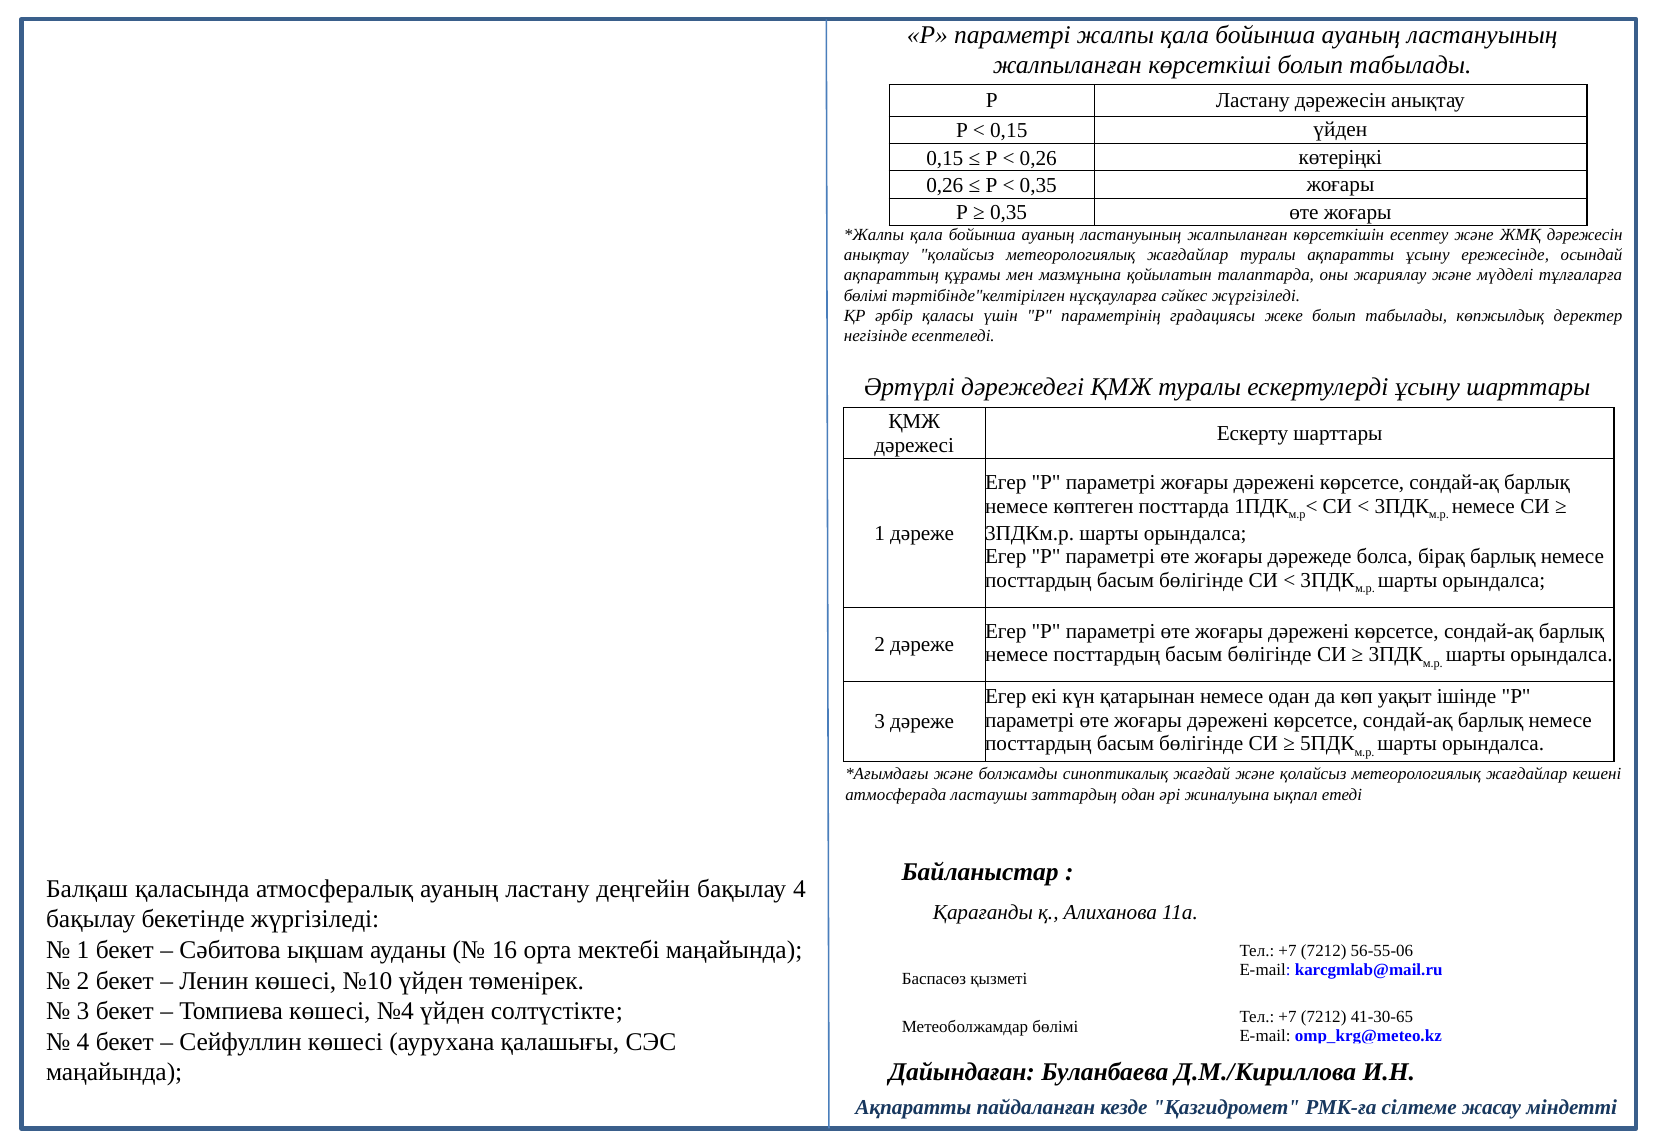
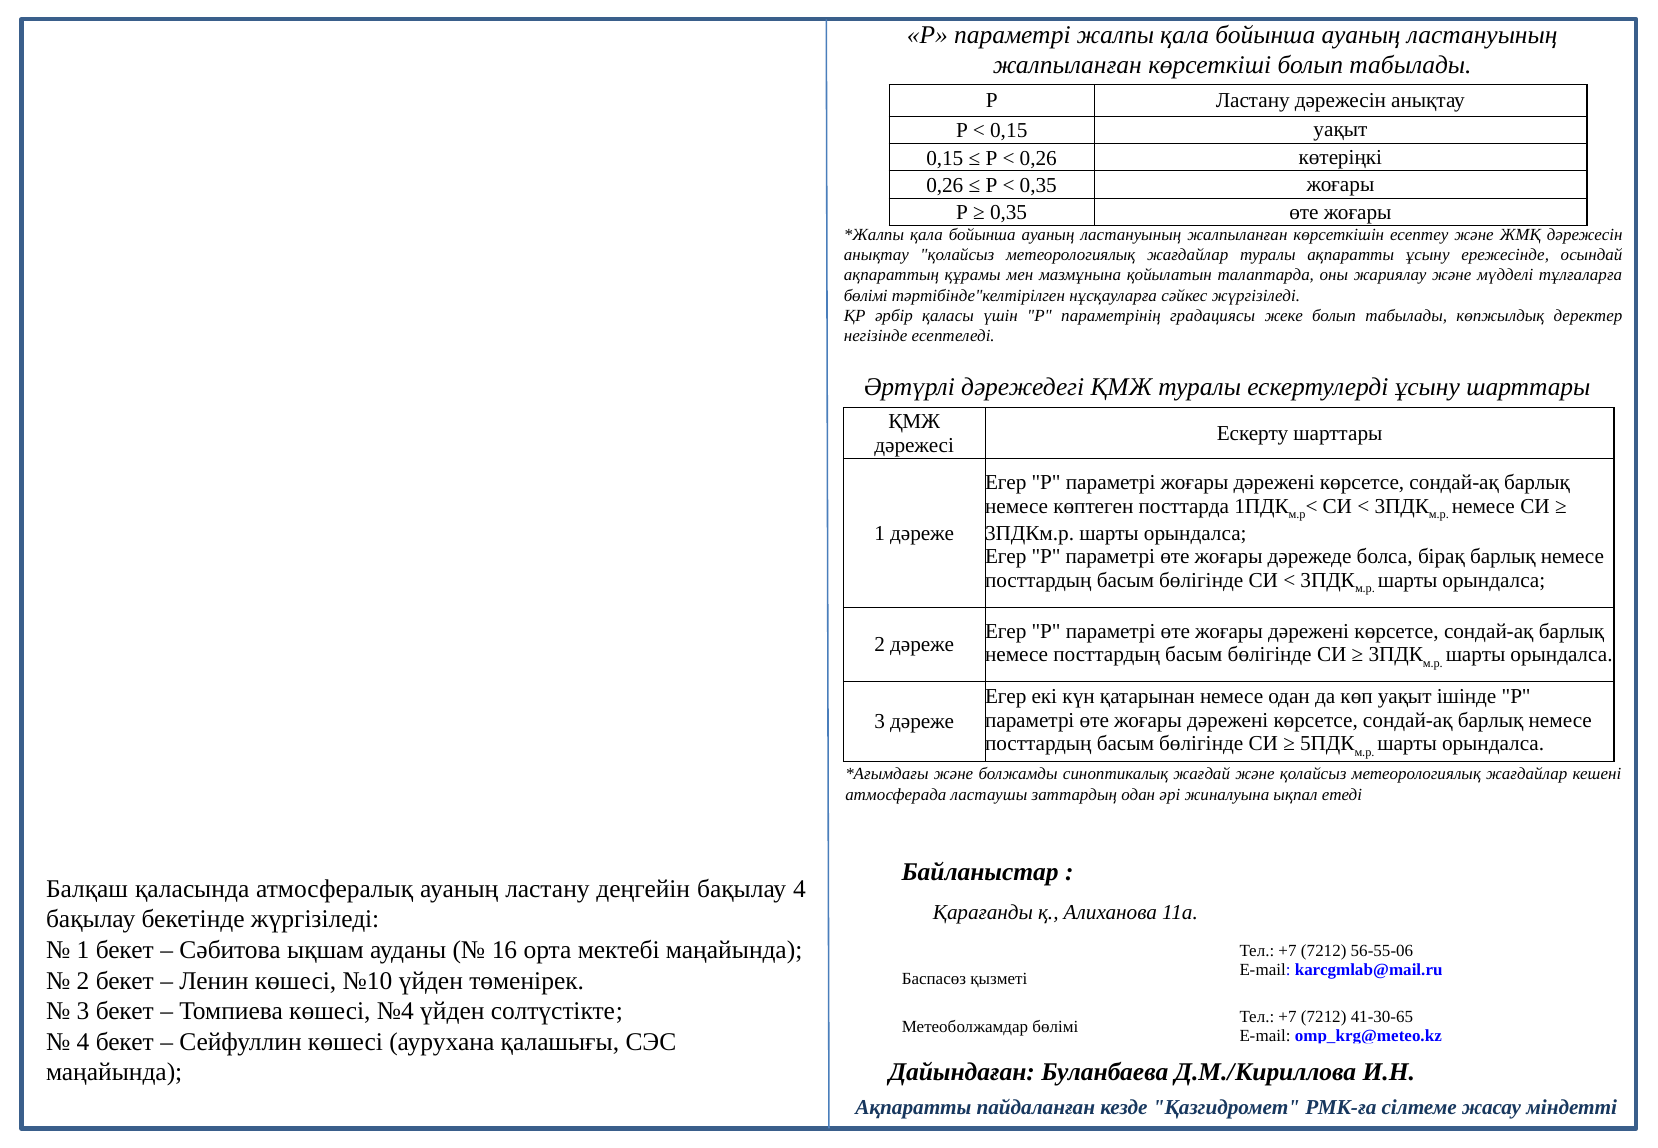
0,15 үйден: үйден -> уақыт (1340, 130)
